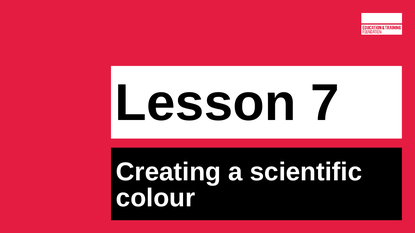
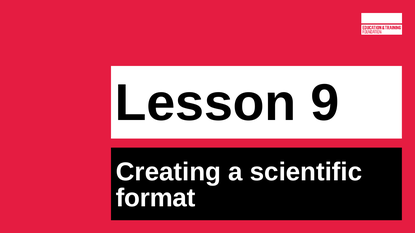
7: 7 -> 9 (325, 103)
colour: colour -> format (156, 198)
